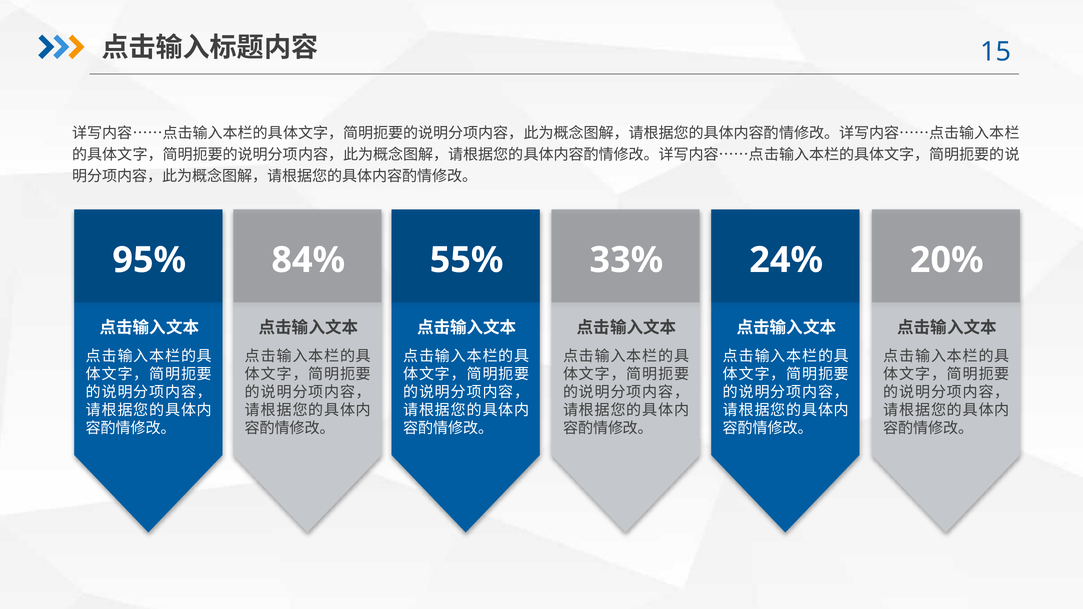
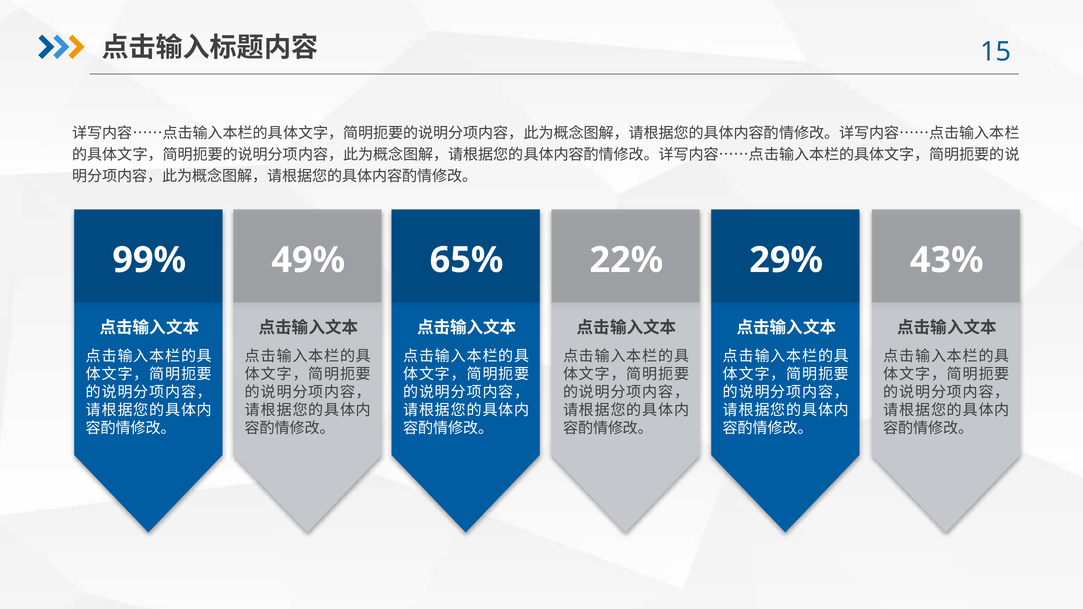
95%: 95% -> 99% (149, 260)
84%: 84% -> 49% (308, 260)
55%: 55% -> 65% (467, 260)
33%: 33% -> 22% (626, 260)
24%: 24% -> 29% (786, 260)
20%: 20% -> 43% (947, 260)
